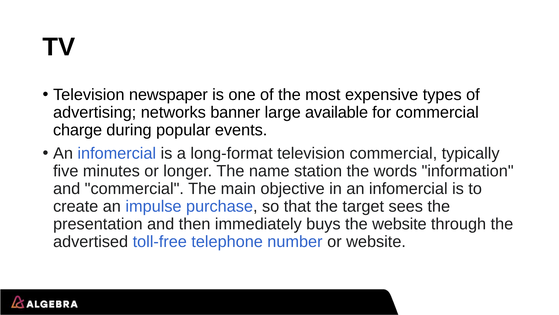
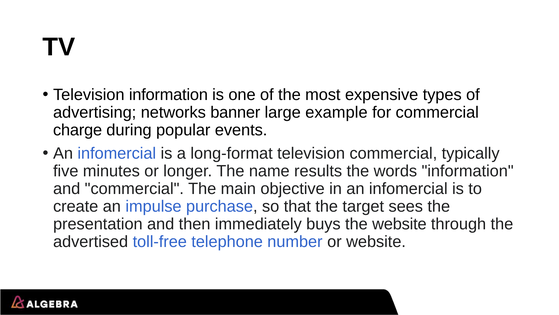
Television newspaper: newspaper -> information (168, 95)
available: available -> example (336, 112)
station: station -> results (318, 171)
